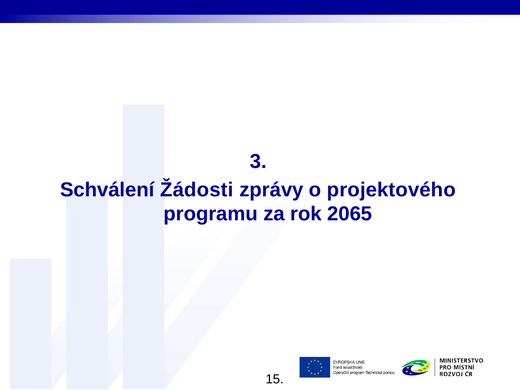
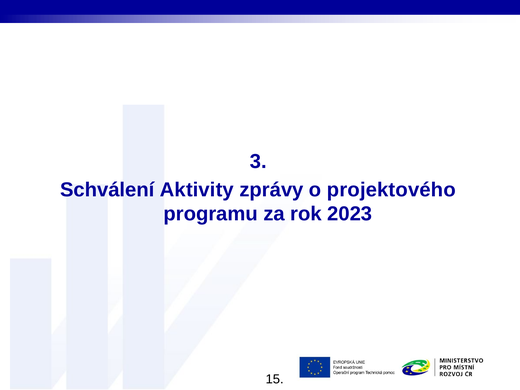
Žádosti: Žádosti -> Aktivity (197, 190)
2065: 2065 -> 2023 (350, 214)
